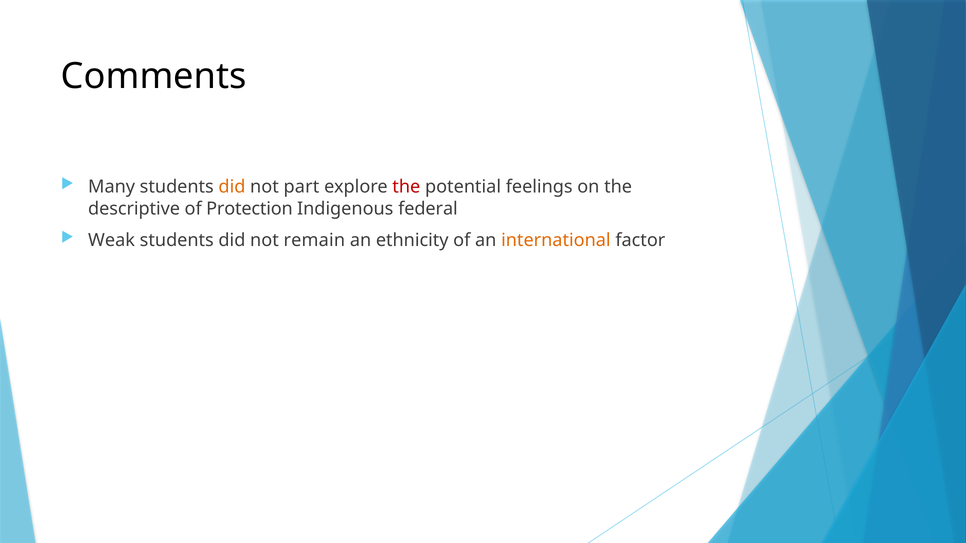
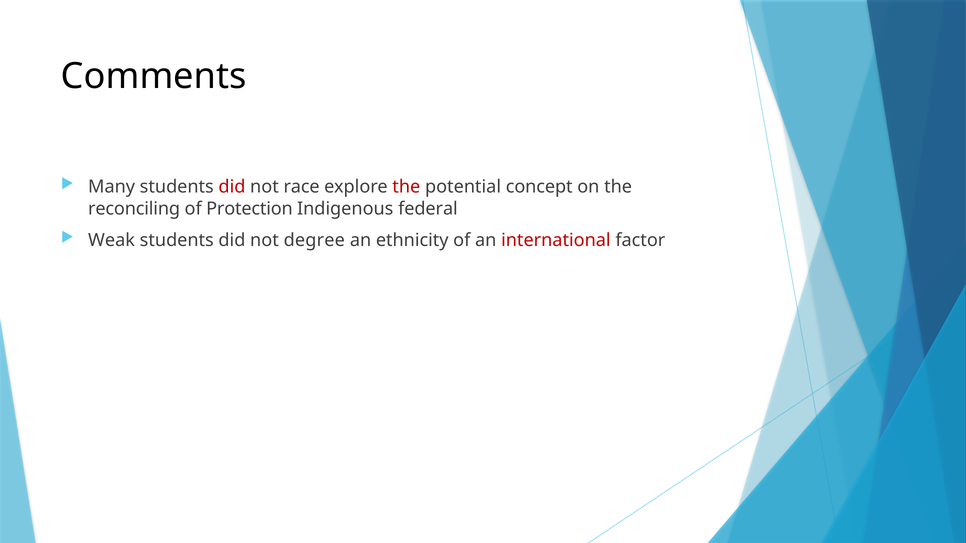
did colour: orange -> red (232, 187)
part: part -> race (302, 187)
feelings: feelings -> concept (539, 187)
descriptive: descriptive -> reconciling (134, 209)
remain: remain -> degree (314, 240)
international colour: orange -> red (556, 240)
